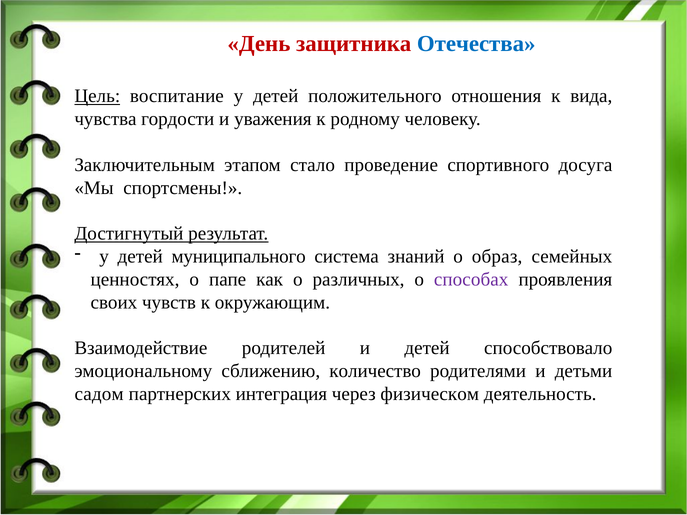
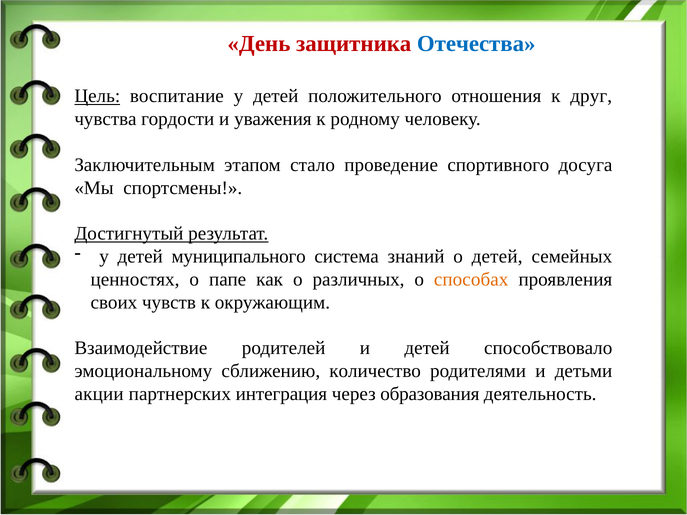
вида: вида -> друг (591, 96)
о образ: образ -> детей (497, 257)
способах colour: purple -> orange (471, 279)
садом: садом -> акции (99, 394)
физическом: физическом -> образования (430, 394)
